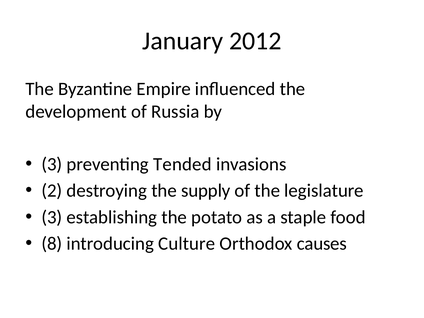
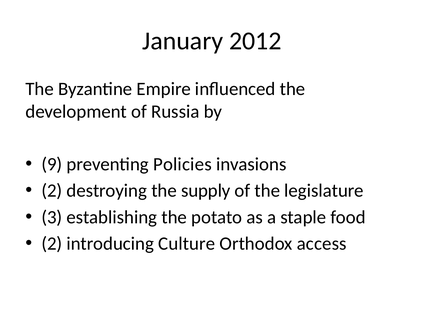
3: 3 -> 9 (52, 164)
Tended: Tended -> Policies (182, 164)
8: 8 -> 2 (52, 244)
causes: causes -> access (322, 244)
